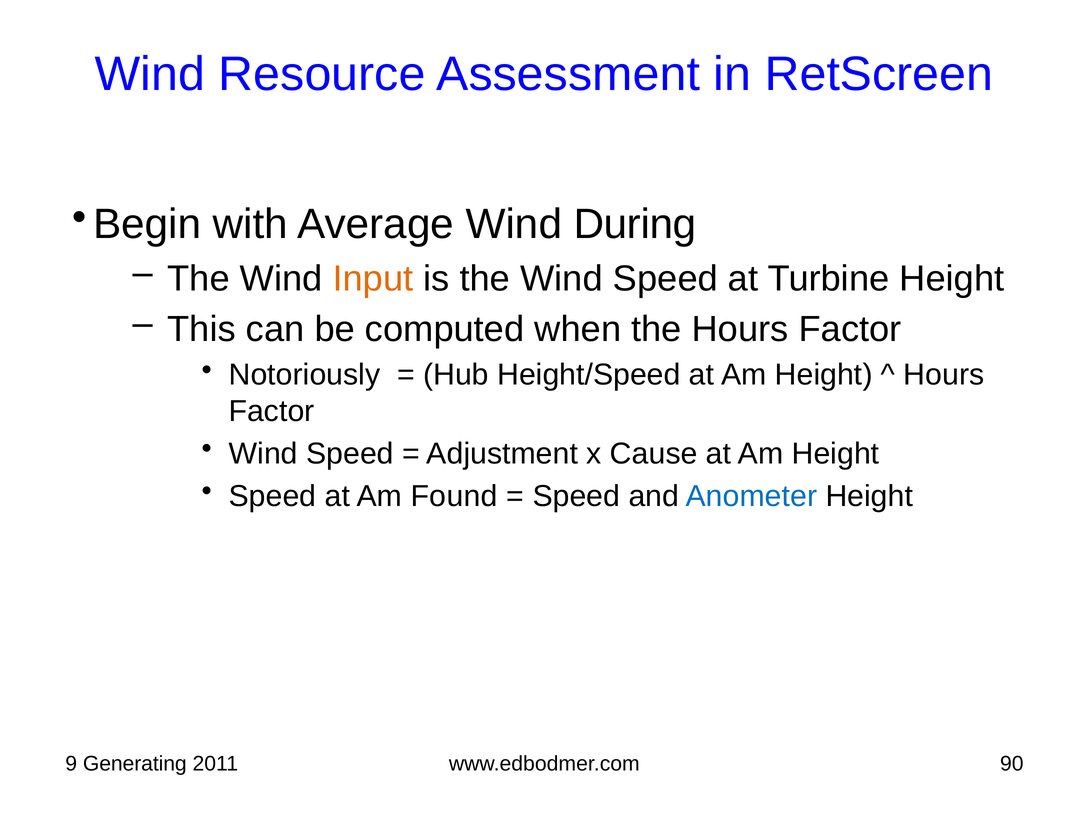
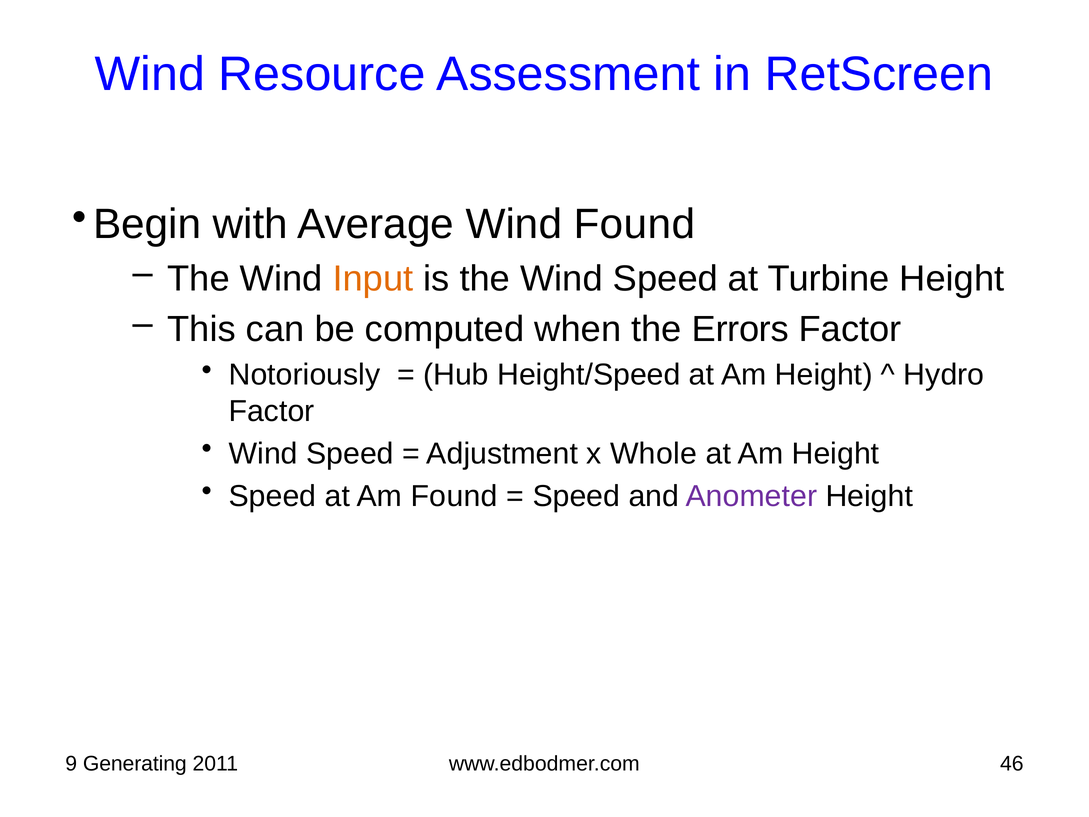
Wind During: During -> Found (635, 224)
the Hours: Hours -> Errors (740, 329)
Hours: Hours -> Hydro (944, 375)
Cause: Cause -> Whole (654, 454)
Anometer colour: blue -> purple (751, 496)
90: 90 -> 46 (1012, 763)
